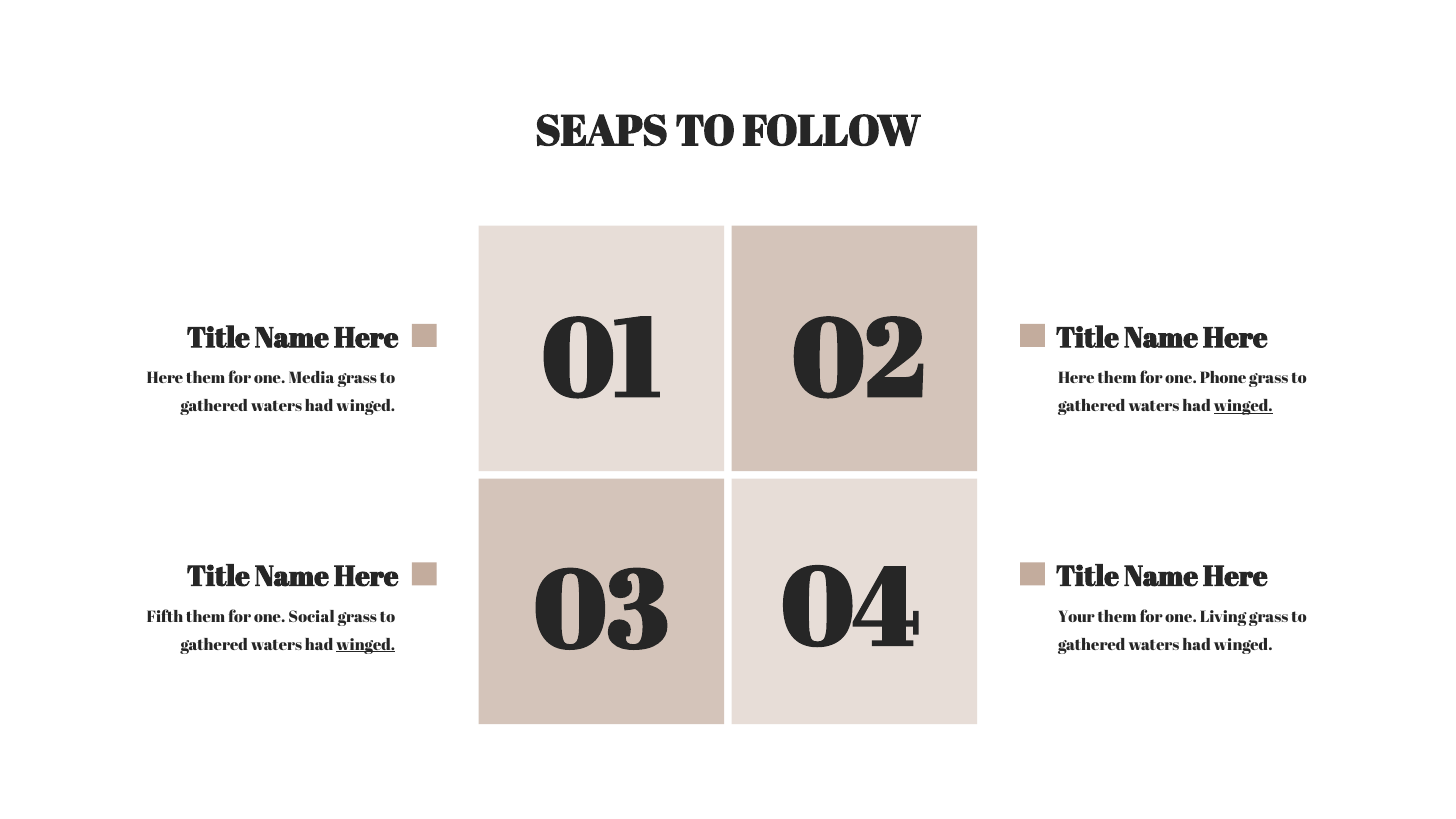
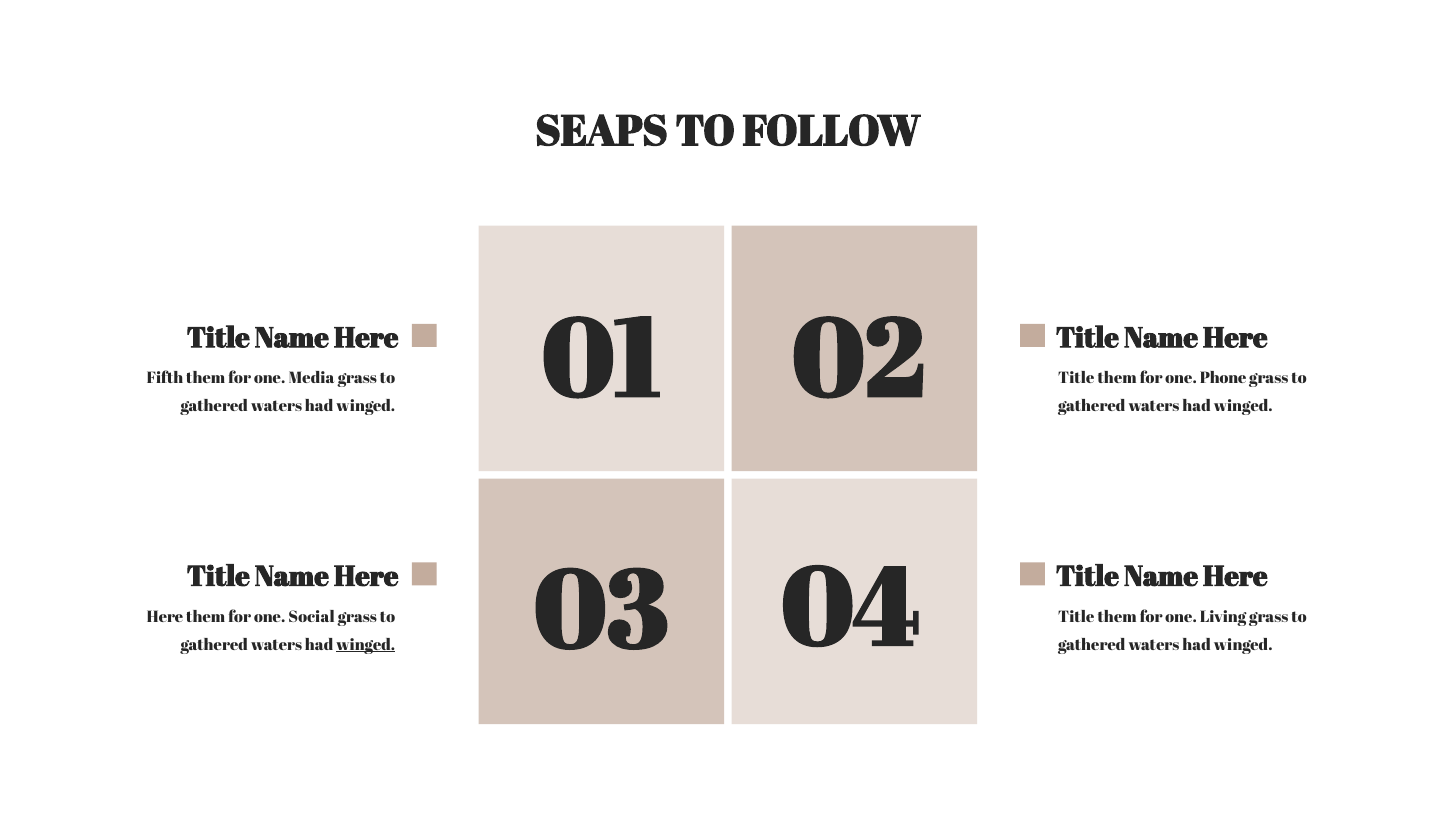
Here: Here -> Fifth (165, 378)
Here: Here -> Title (1076, 378)
winged underline: present -> none (1243, 406)
Fifth: Fifth -> Here (165, 617)
Your: Your -> Title (1076, 617)
